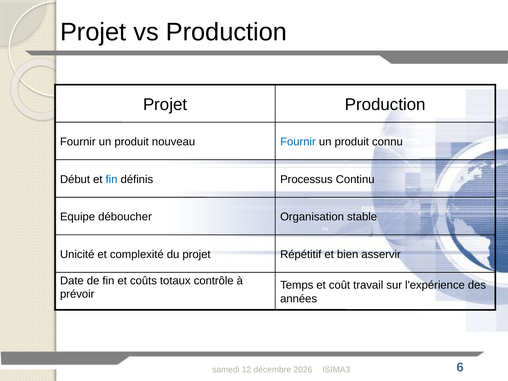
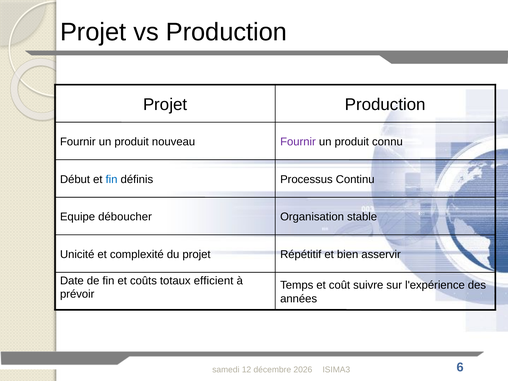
Fournir colour: blue -> purple (298, 142)
contrôle: contrôle -> efficient (214, 281)
travail: travail -> suivre (368, 285)
